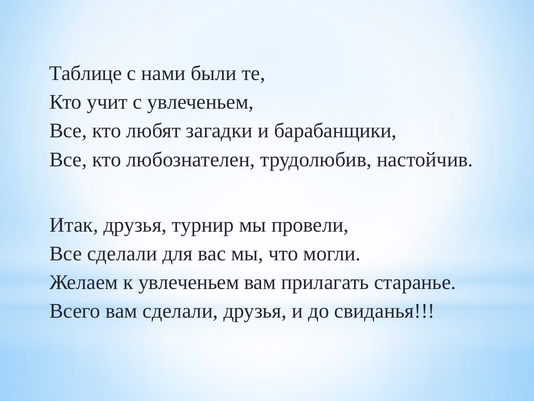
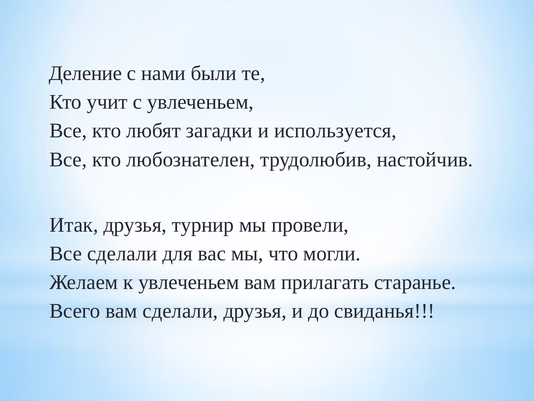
Таблице: Таблице -> Деление (86, 73)
барабанщики: барабанщики -> используется (335, 131)
